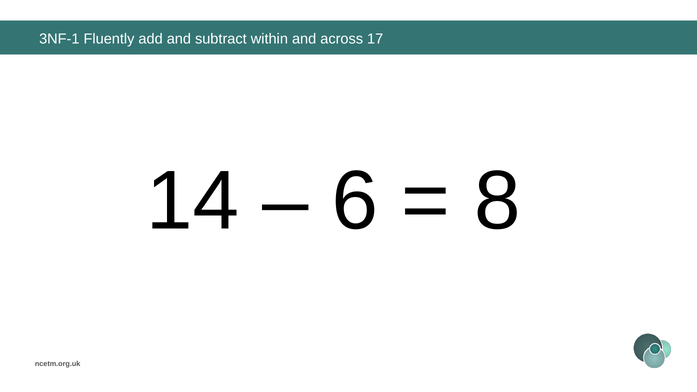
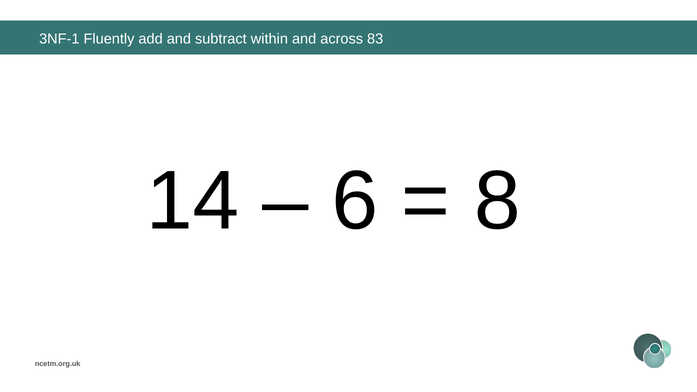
17: 17 -> 83 (375, 39)
